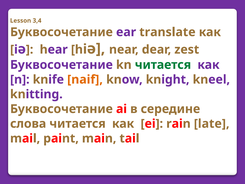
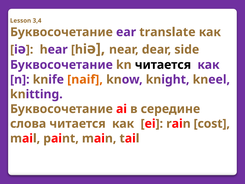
zest: zest -> side (187, 49)
читается colour: green -> black (163, 65)
late: late -> cost (212, 124)
